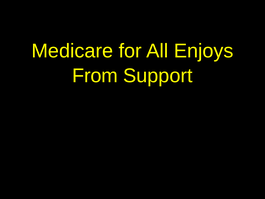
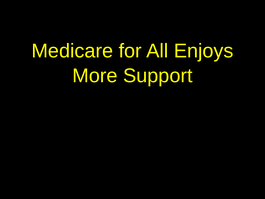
From: From -> More (95, 76)
